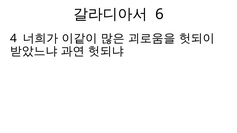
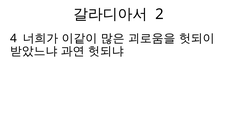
6: 6 -> 2 (160, 14)
